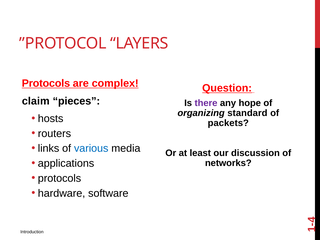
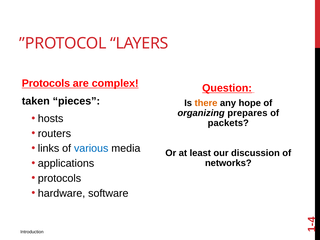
claim: claim -> taken (36, 101)
there colour: purple -> orange (206, 103)
standard: standard -> prepares (247, 113)
